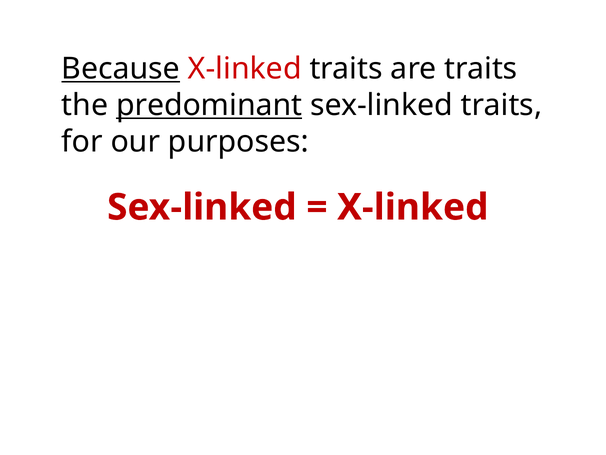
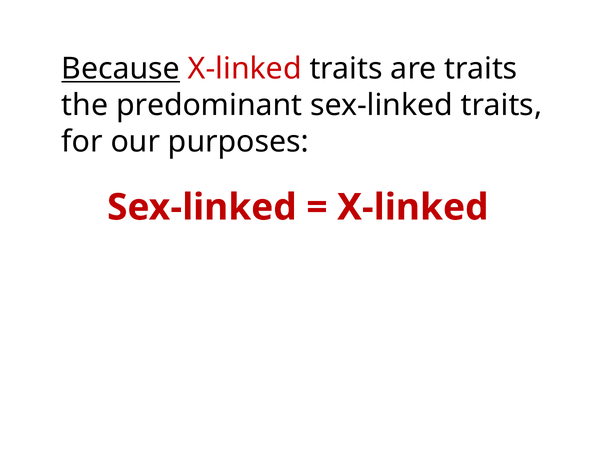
predominant underline: present -> none (209, 105)
